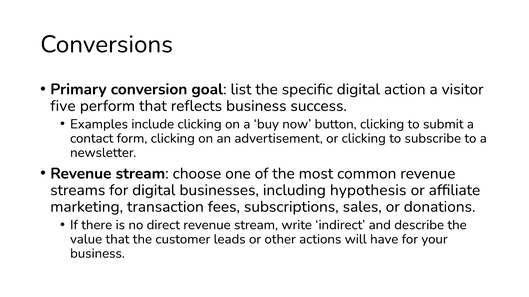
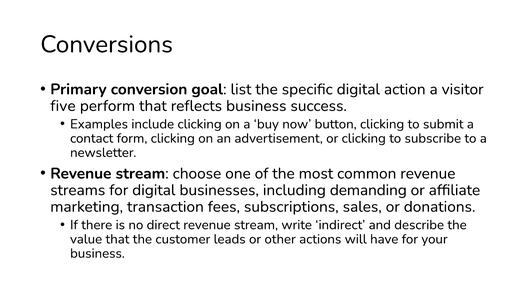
hypothesis: hypothesis -> demanding (368, 190)
